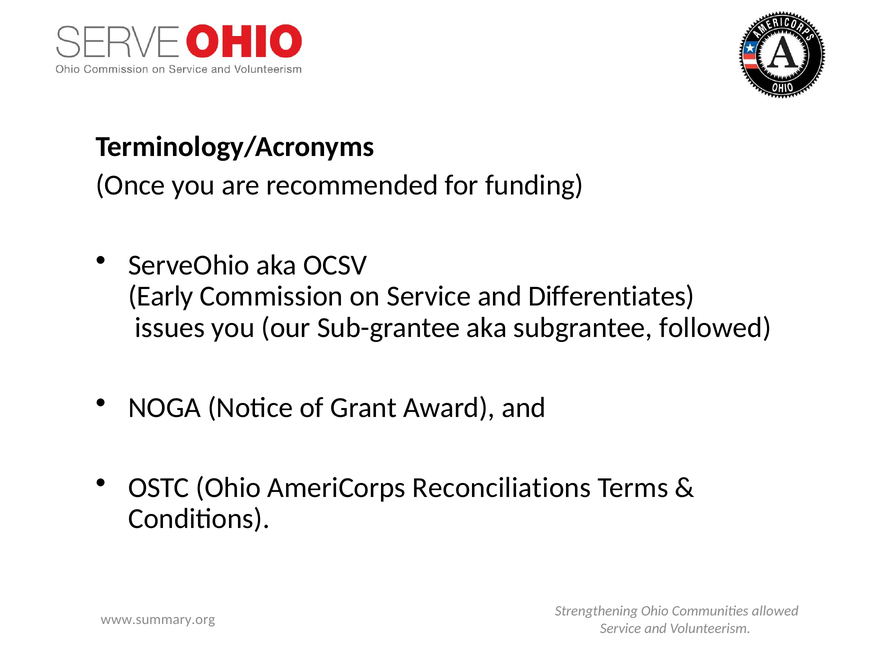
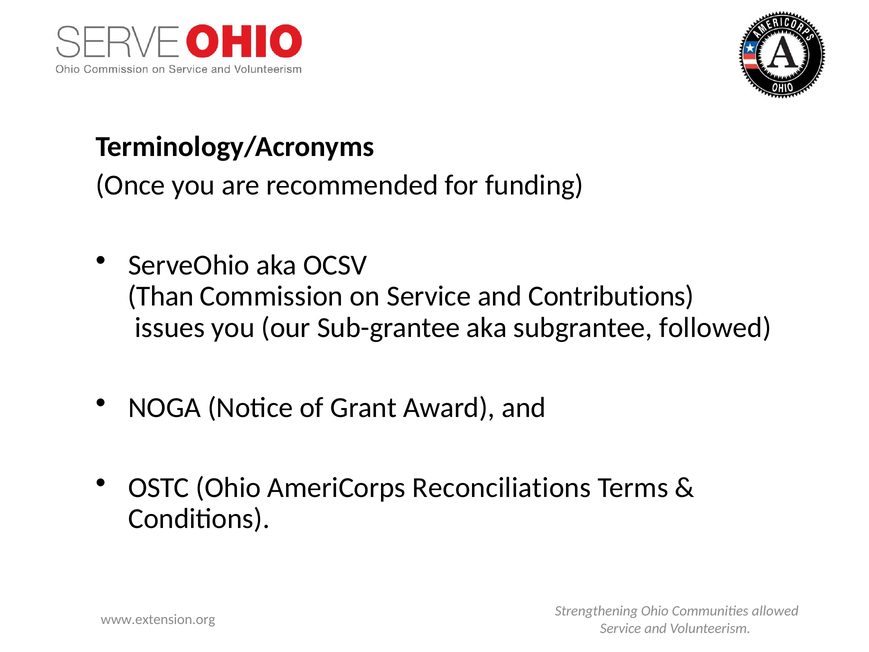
Early: Early -> Than (161, 296)
Differentiates: Differentiates -> Contributions (611, 296)
www.summary.org: www.summary.org -> www.extension.org (158, 619)
